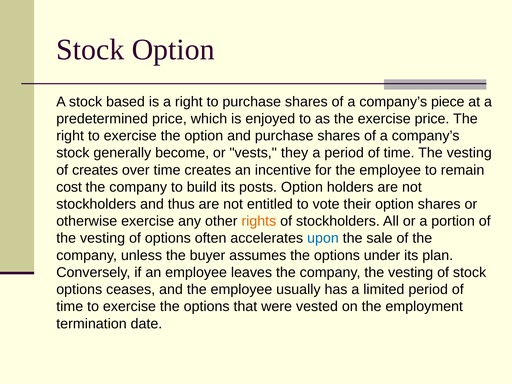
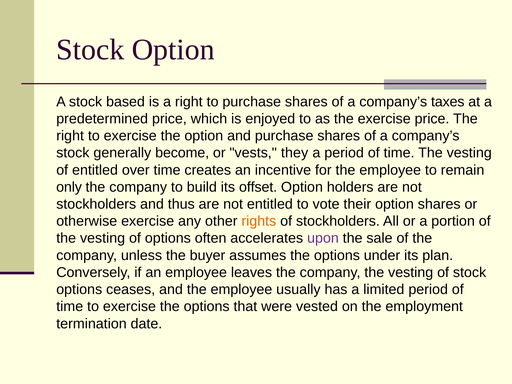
piece: piece -> taxes (448, 102)
of creates: creates -> entitled (95, 170)
cost: cost -> only (69, 187)
posts: posts -> offset (258, 187)
upon colour: blue -> purple (323, 238)
